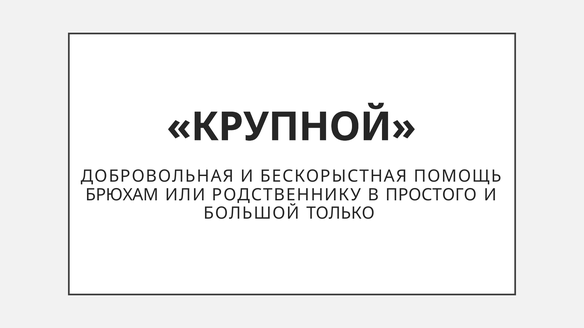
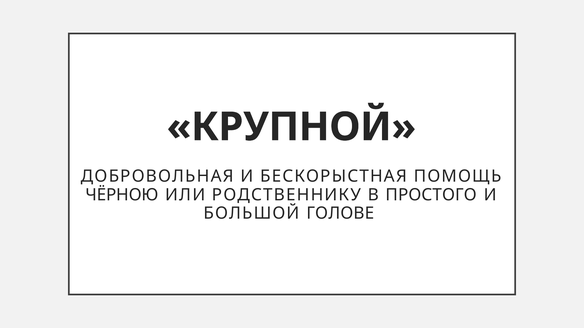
БРЮХАМ: БРЮХАМ -> ЧЁРНОЮ (122, 195)
ТОЛЬКО: ТОЛЬКО -> ГОЛОВЕ (340, 213)
